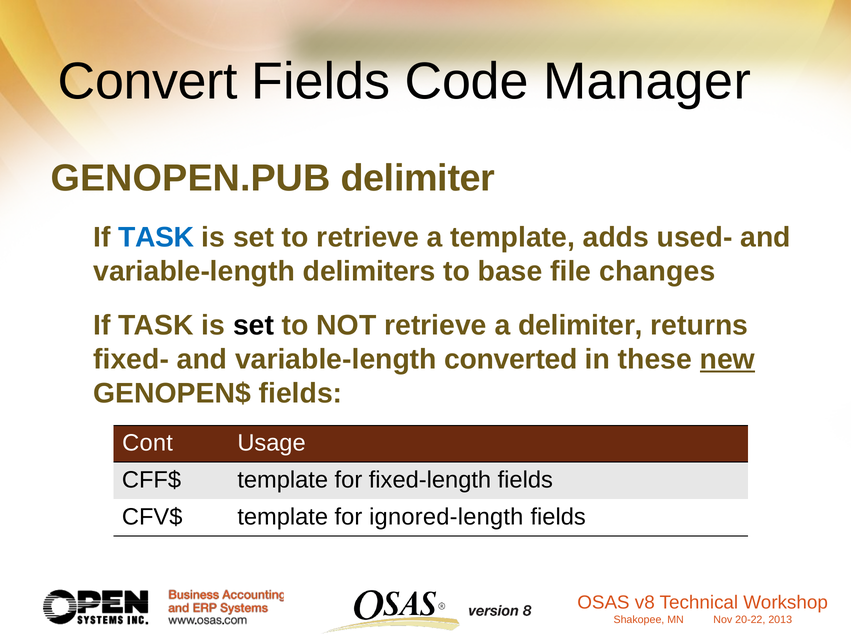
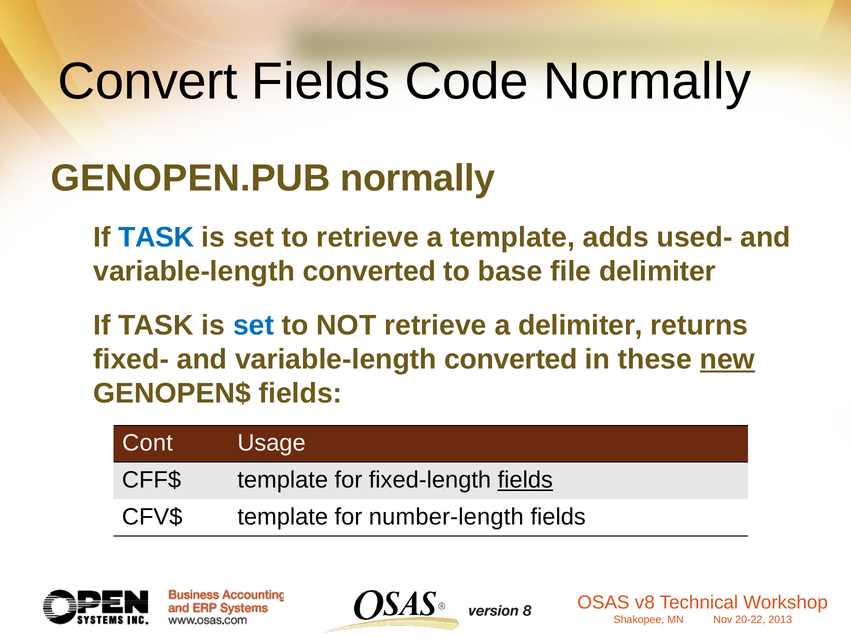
Code Manager: Manager -> Normally (647, 82)
GENOPEN.PUB delimiter: delimiter -> normally (418, 178)
delimiters: delimiters -> converted (369, 271)
file changes: changes -> delimiter (657, 271)
set colour: black -> blue (254, 325)
fields underline: none -> present (525, 480)
ignored-length: ignored-length -> number-length (446, 517)
